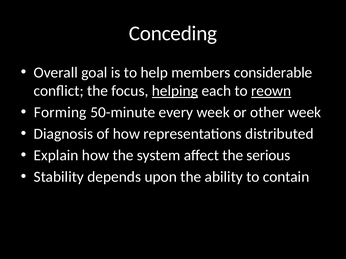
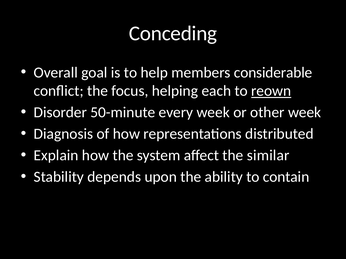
helping underline: present -> none (175, 91)
Forming: Forming -> Disorder (60, 113)
serious: serious -> similar (268, 156)
